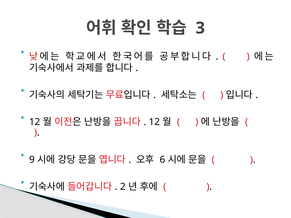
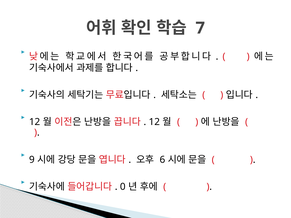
3: 3 -> 7 (200, 28)
2: 2 -> 0 (123, 187)
